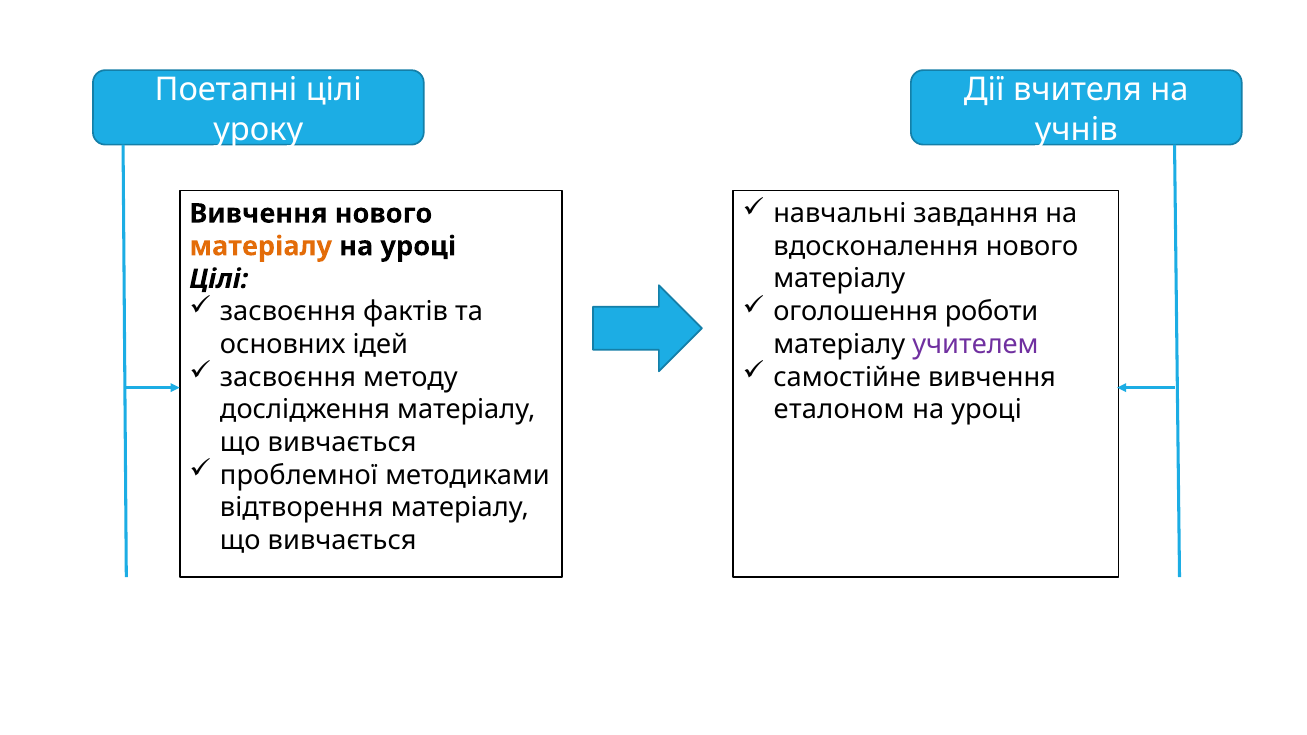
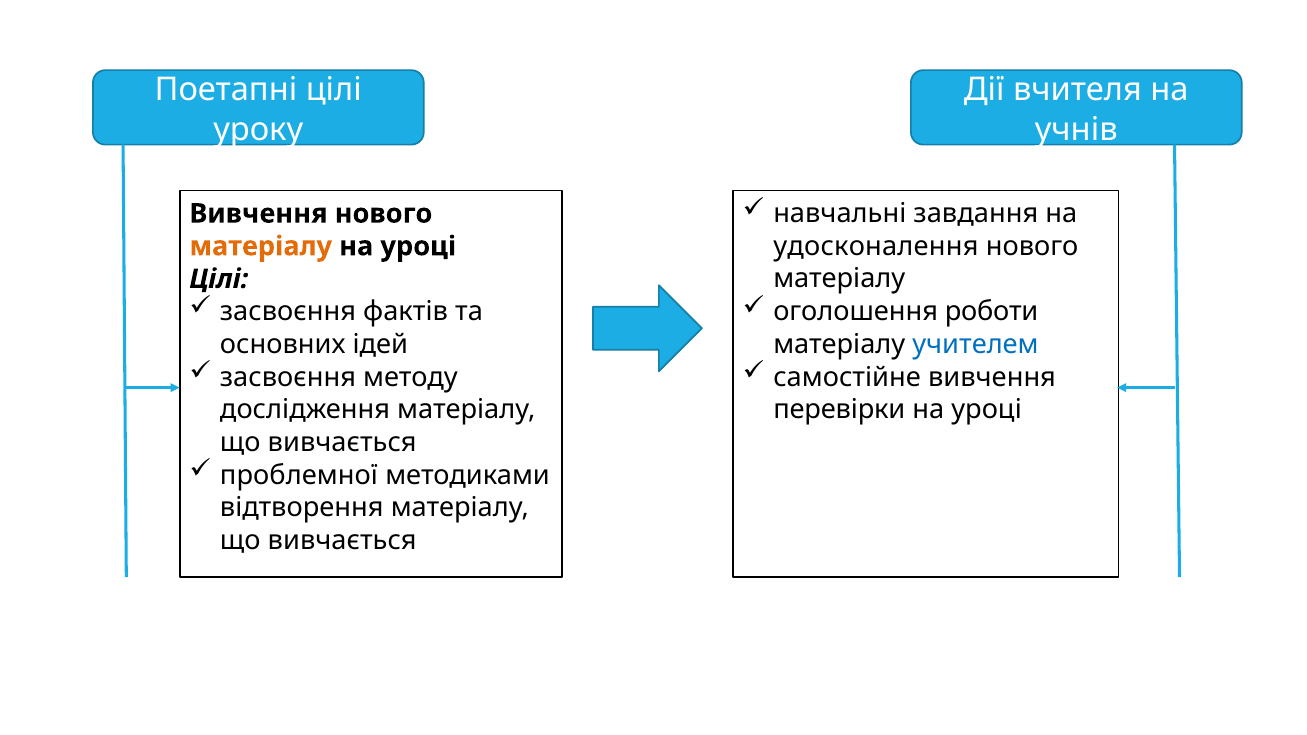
вдосконалення: вдосконалення -> удосконалення (876, 246)
учителем colour: purple -> blue (976, 344)
еталоном: еталоном -> перевірки (839, 410)
